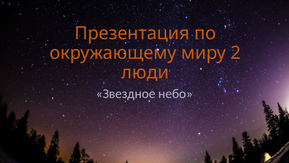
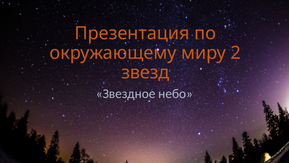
люди: люди -> звезд (145, 72)
